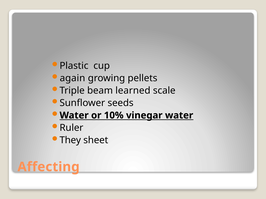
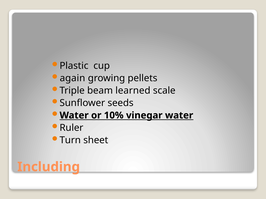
They: They -> Turn (70, 141)
Affecting: Affecting -> Including (49, 167)
